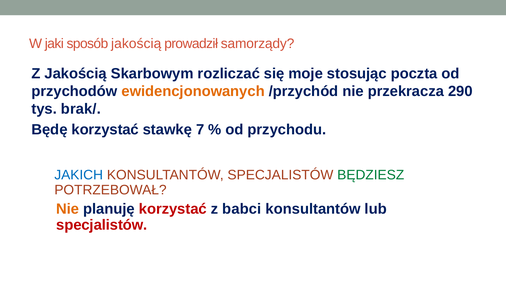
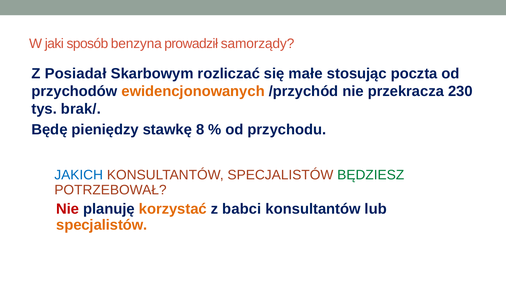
sposób jakością: jakością -> benzyna (136, 44)
Z Jakością: Jakością -> Posiadał (76, 73)
moje: moje -> małe (306, 73)
290: 290 -> 230 (460, 91)
Będę korzystać: korzystać -> pieniędzy (105, 129)
7: 7 -> 8 (200, 129)
Nie colour: orange -> red (68, 209)
korzystać colour: red -> orange (173, 209)
specjalistów colour: red -> orange (102, 225)
